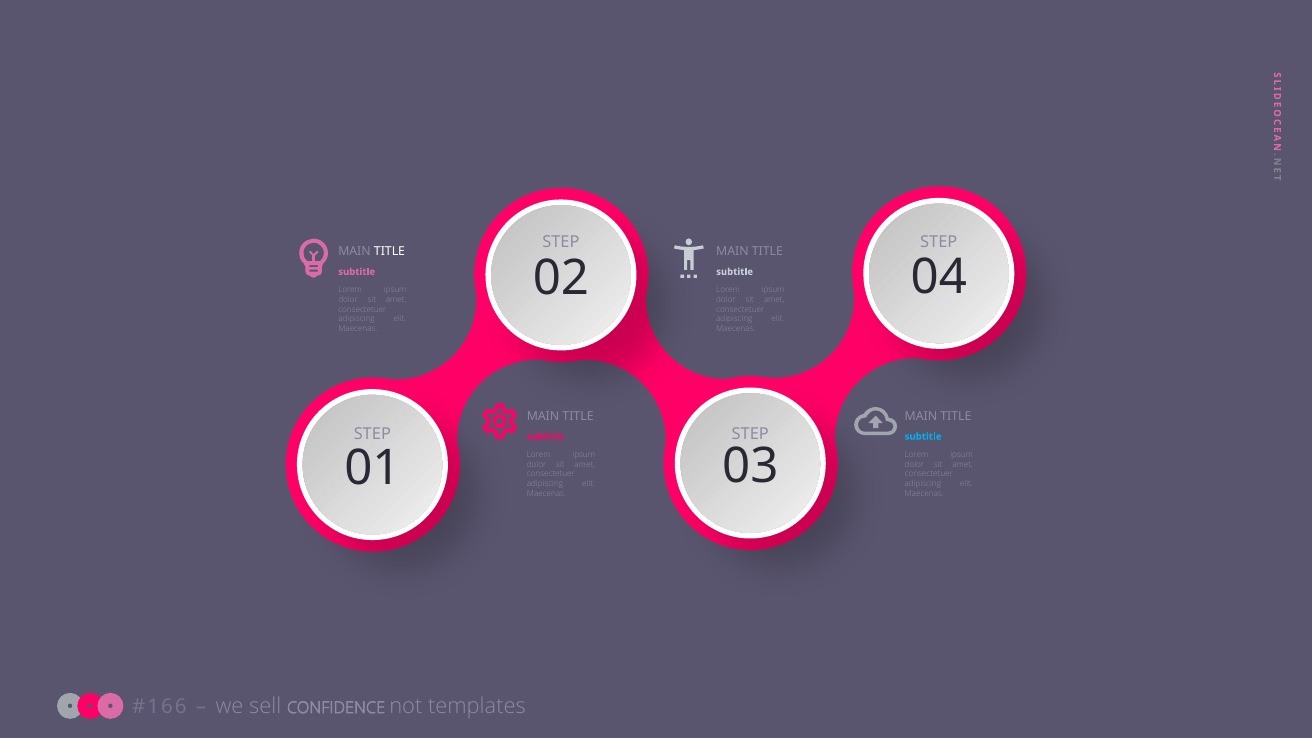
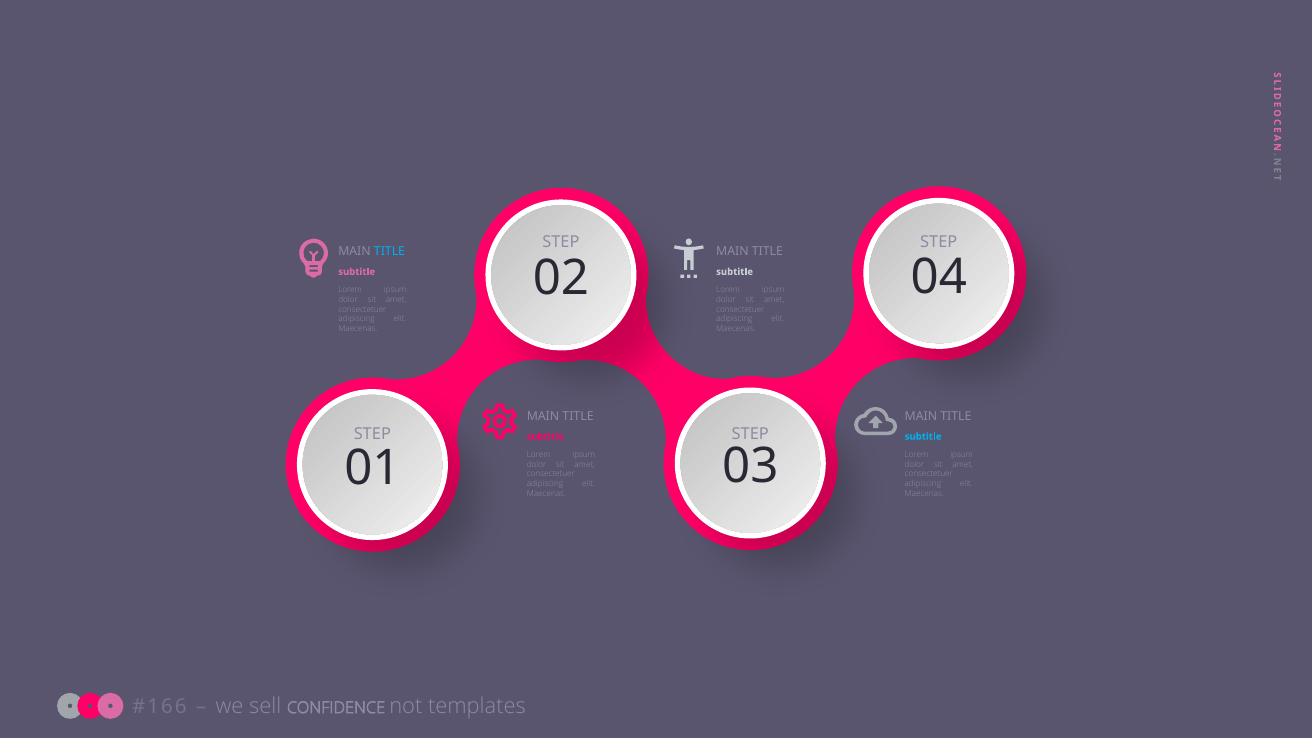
TITLE colour: white -> light blue (389, 251)
